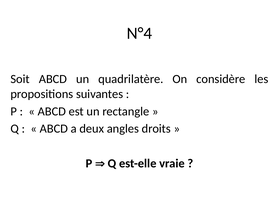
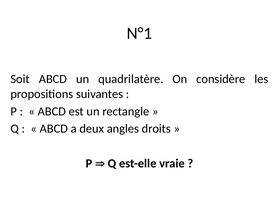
N°4: N°4 -> N°1 (139, 33)
